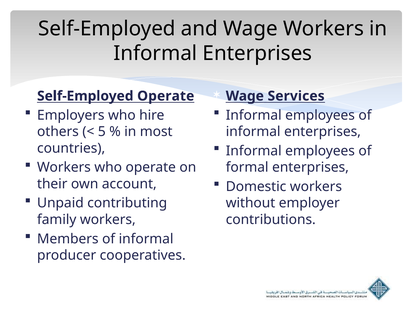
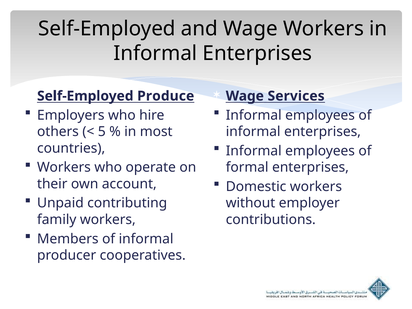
Self-Employed Operate: Operate -> Produce (166, 96)
